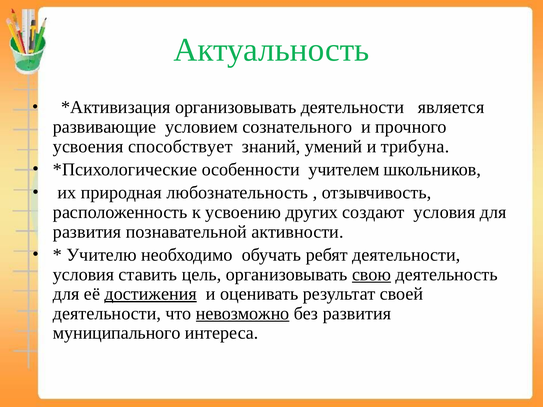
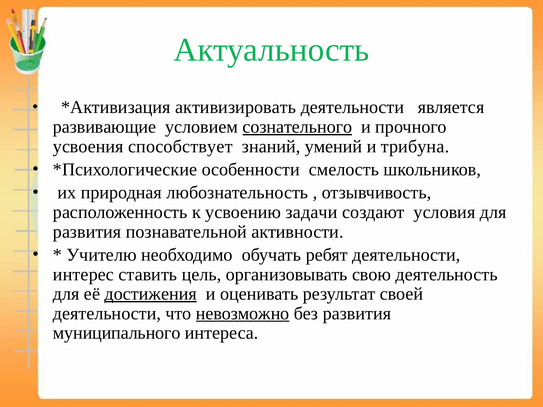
организовывать: организовывать -> активизировать (236, 107)
сознательного underline: none -> present (297, 127)
учителем: учителем -> смелость (344, 170)
других: других -> задачи (312, 212)
условия: условия -> интерес (83, 275)
свою underline: present -> none (372, 275)
